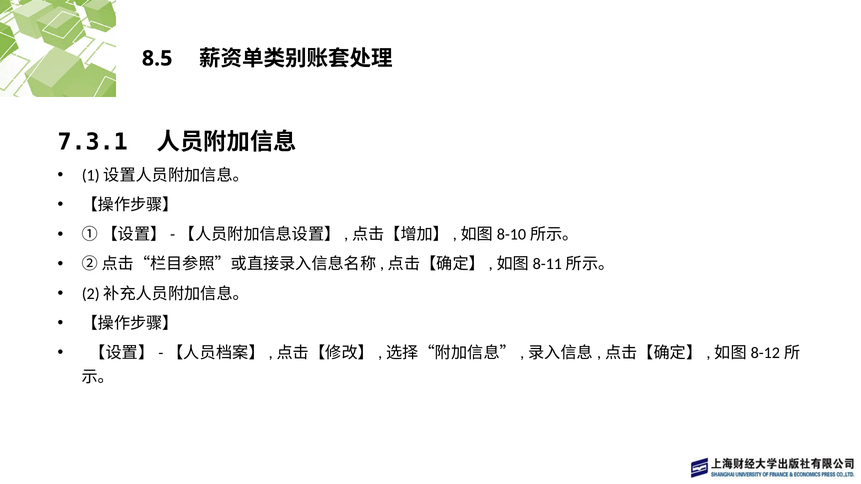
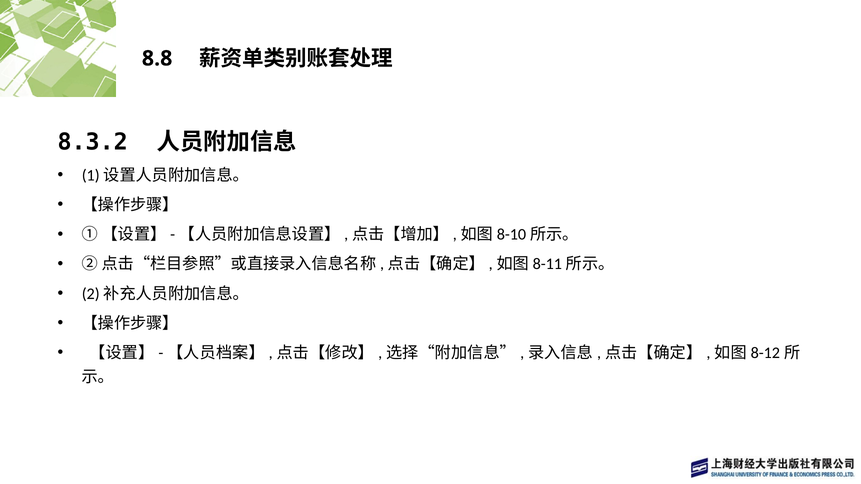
8.5: 8.5 -> 8.8 (157, 58)
7.3.1: 7.3.1 -> 8.3.2 (93, 142)
